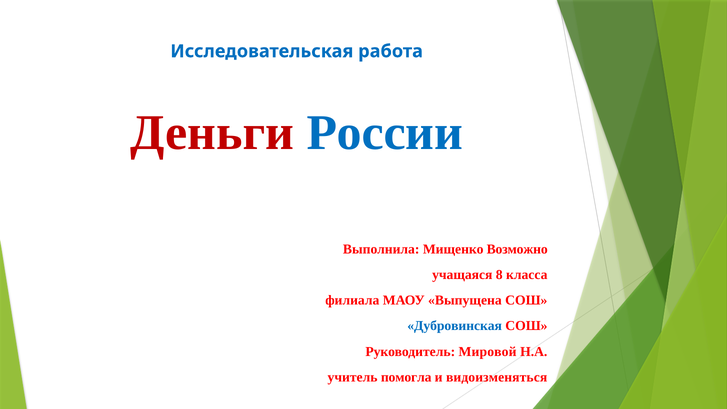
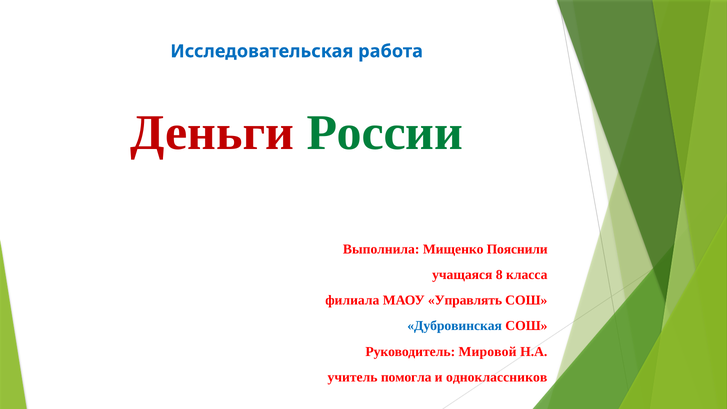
России colour: blue -> green (385, 133)
Возможно: Возможно -> Пояснили (517, 249)
Выпущена: Выпущена -> Управлять (465, 300)
видоизменяться: видоизменяться -> одноклассников (497, 377)
